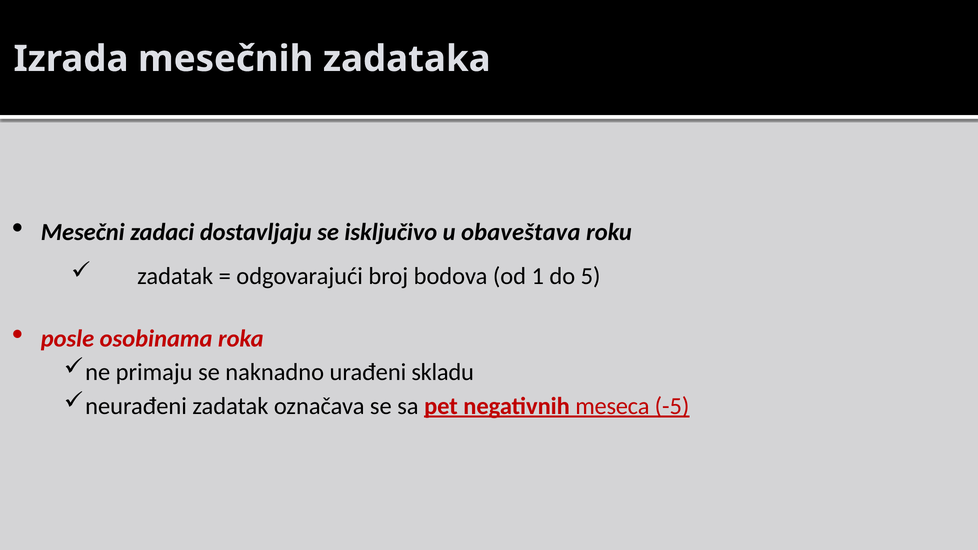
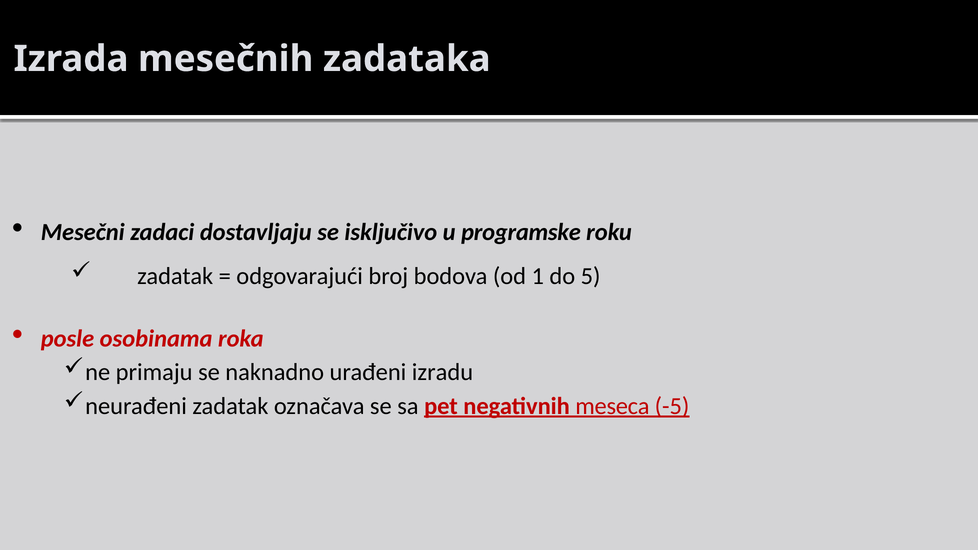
obaveštava: obaveštava -> programske (521, 232)
skladu: skladu -> izradu (443, 372)
